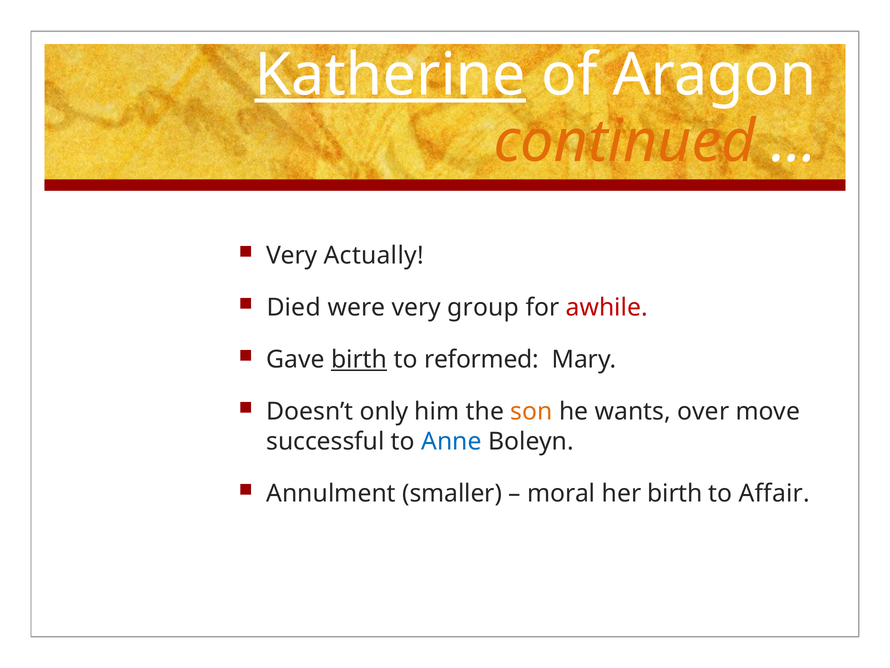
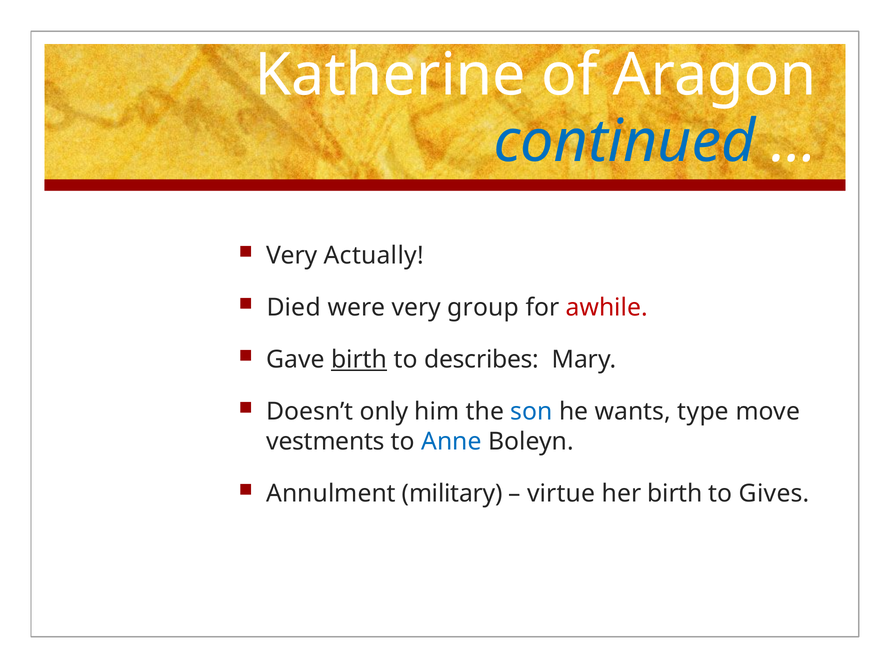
Katherine underline: present -> none (390, 75)
continued colour: orange -> blue (625, 142)
reformed: reformed -> describes (482, 359)
son colour: orange -> blue (532, 411)
over: over -> type (703, 411)
successful: successful -> vestments (326, 441)
smaller: smaller -> military (452, 493)
moral: moral -> virtue (561, 493)
Affair: Affair -> Gives (774, 493)
